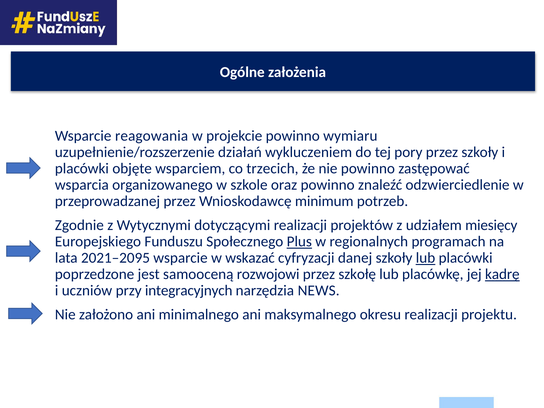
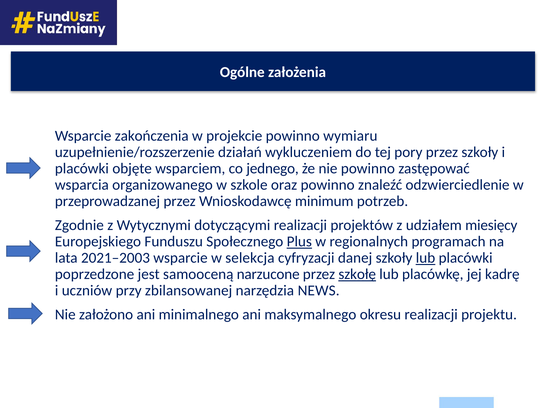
reagowania: reagowania -> zakończenia (152, 136)
trzecich: trzecich -> jednego (273, 169)
2021–2095: 2021–2095 -> 2021–2003 (115, 258)
wskazać: wskazać -> selekcja (250, 258)
rozwojowi: rozwojowi -> narzucone (268, 274)
szkołę underline: none -> present (357, 274)
kadrę underline: present -> none (502, 274)
integracyjnych: integracyjnych -> zbilansowanej (189, 291)
